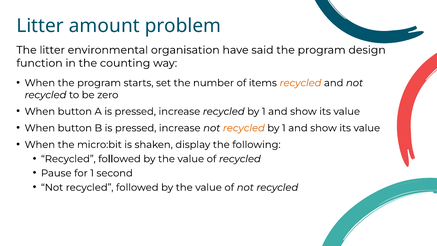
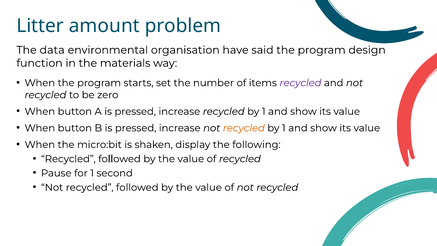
The litter: litter -> data (52, 50)
counting: counting -> materials (125, 63)
recycled colour: orange -> purple (301, 83)
